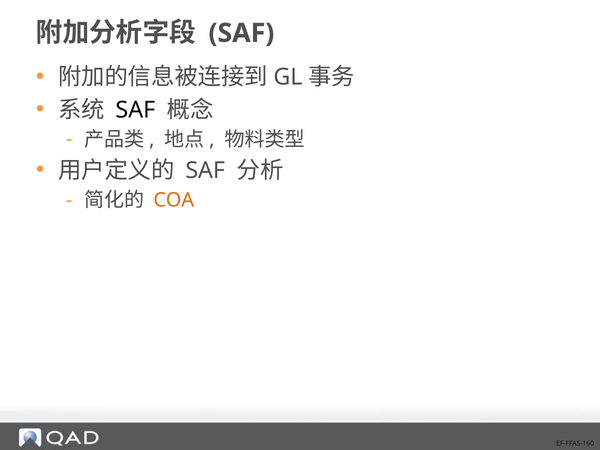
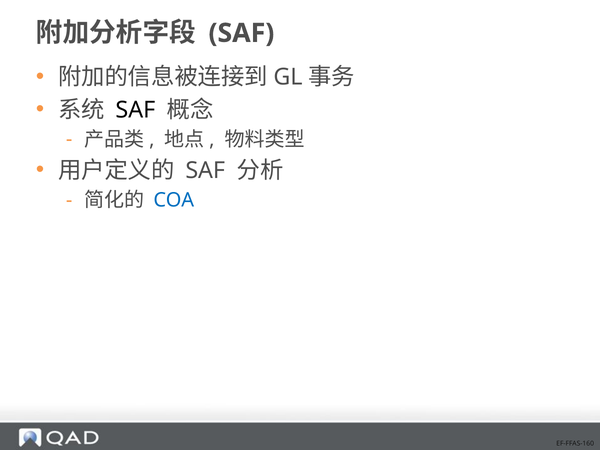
COA colour: orange -> blue (174, 200)
